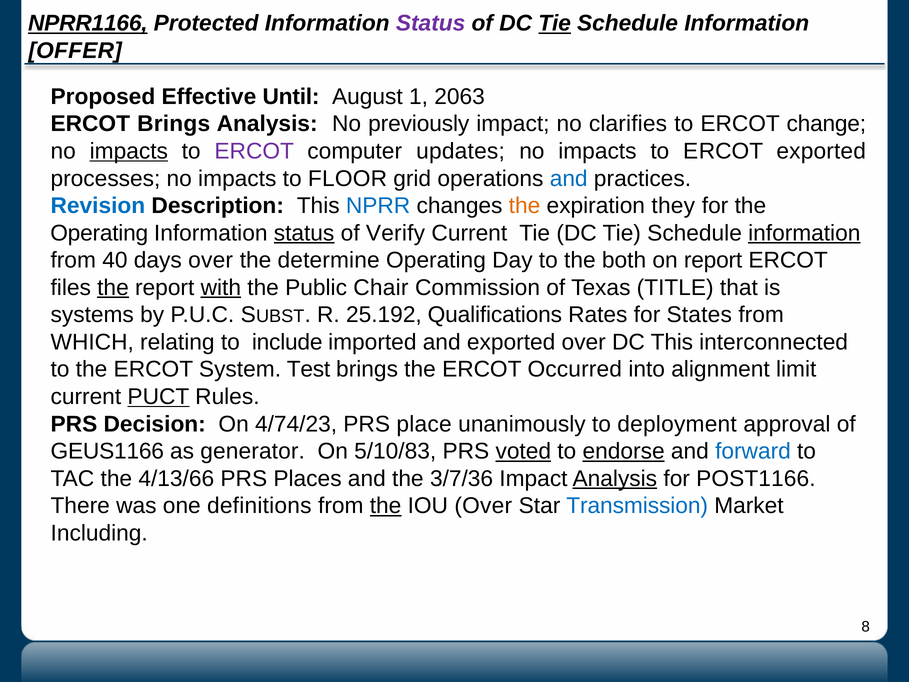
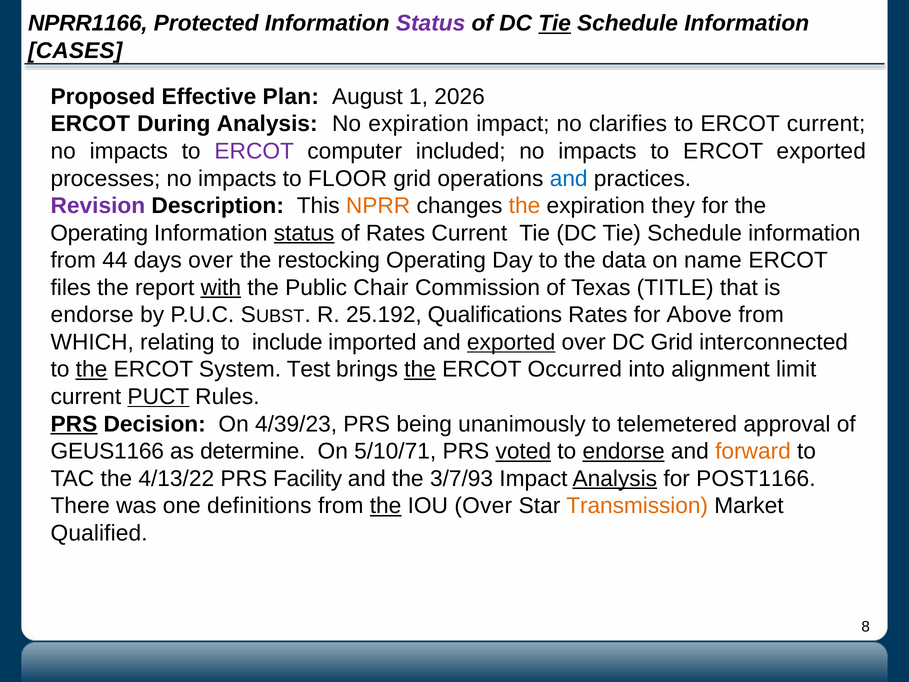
NPRR1166 underline: present -> none (88, 23)
OFFER: OFFER -> CASES (75, 51)
Until: Until -> Plan (291, 97)
2063: 2063 -> 2026 (460, 97)
ERCOT Brings: Brings -> During (174, 124)
No previously: previously -> expiration (419, 124)
ERCOT change: change -> current (826, 124)
impacts underline: present -> none (129, 151)
updates: updates -> included (461, 151)
Revision colour: blue -> purple (98, 206)
NPRR colour: blue -> orange (378, 206)
of Verify: Verify -> Rates (396, 233)
information underline: present -> none (804, 233)
40: 40 -> 44 (115, 260)
determine: determine -> restocking (329, 260)
both: both -> data (624, 260)
on report: report -> name (713, 260)
the underline: present -> none (113, 288)
systems: systems -> endorse (92, 315)
States: States -> Above (699, 315)
exported underline: none -> present (511, 342)
DC This: This -> Grid (672, 342)
the underline: none -> present (92, 369)
the underline: none -> present (420, 369)
PRS underline: none -> present (74, 424)
4/74/23: 4/74/23 -> 4/39/23 (296, 424)
place: place -> being (424, 424)
deployment: deployment -> telemetered (677, 424)
generator: generator -> determine (253, 451)
5/10/83: 5/10/83 -> 5/10/71 (395, 451)
forward colour: blue -> orange (753, 451)
4/13/66: 4/13/66 -> 4/13/22 (176, 478)
Places: Places -> Facility (308, 478)
3/7/36: 3/7/36 -> 3/7/93 (462, 478)
Transmission colour: blue -> orange (637, 506)
Including: Including -> Qualified (99, 533)
